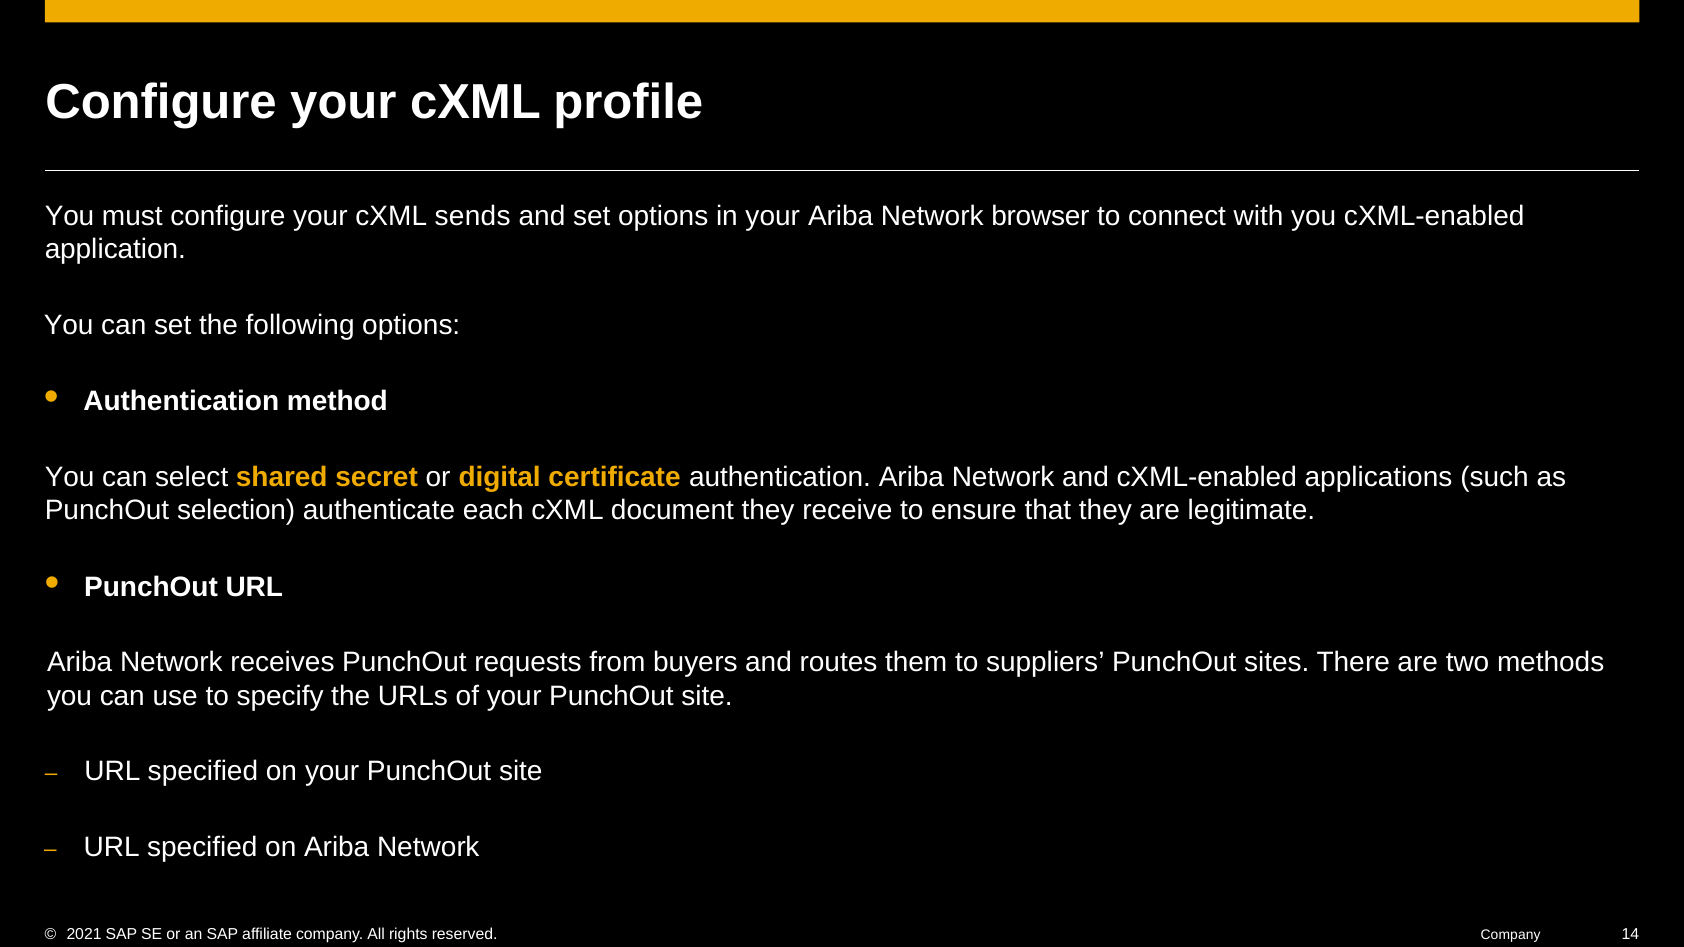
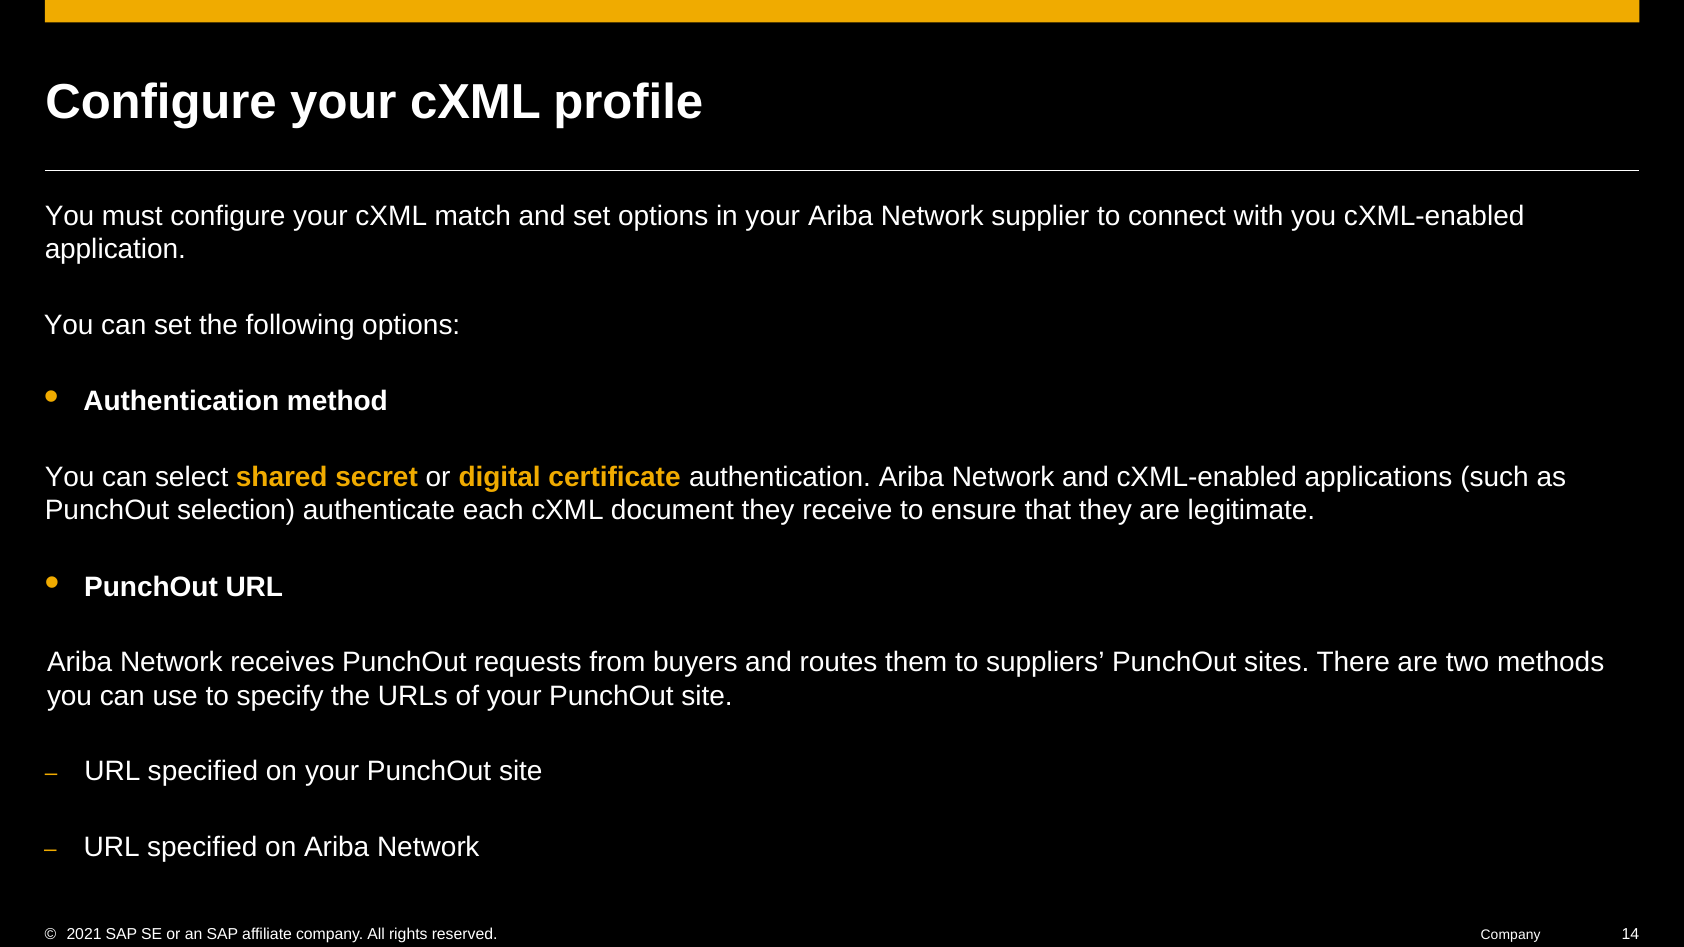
sends: sends -> match (473, 216)
browser: browser -> supplier (1040, 216)
